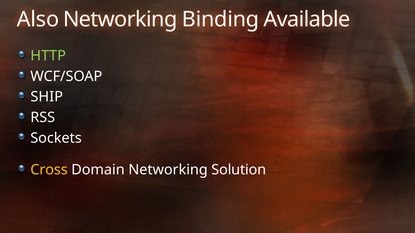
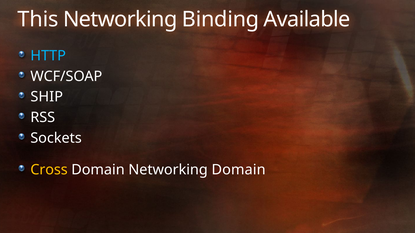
Also: Also -> This (38, 19)
HTTP colour: light green -> light blue (48, 56)
Networking Solution: Solution -> Domain (239, 170)
